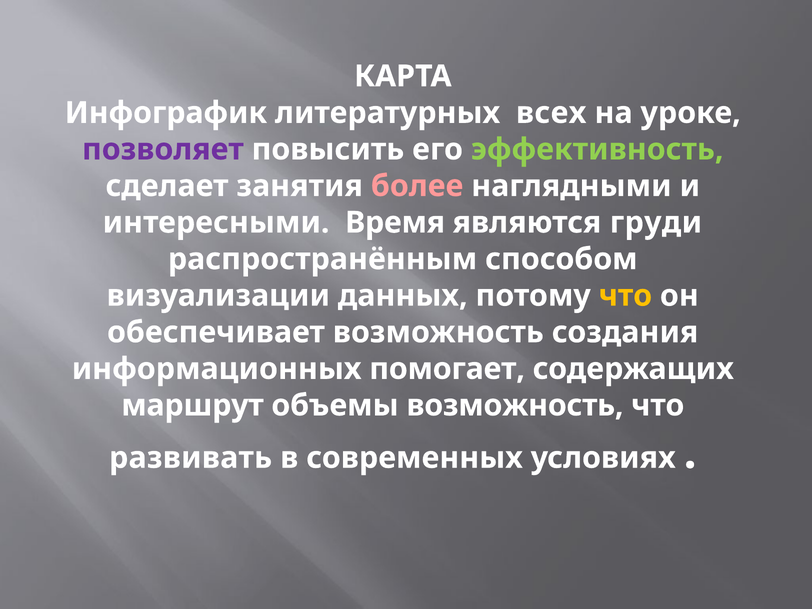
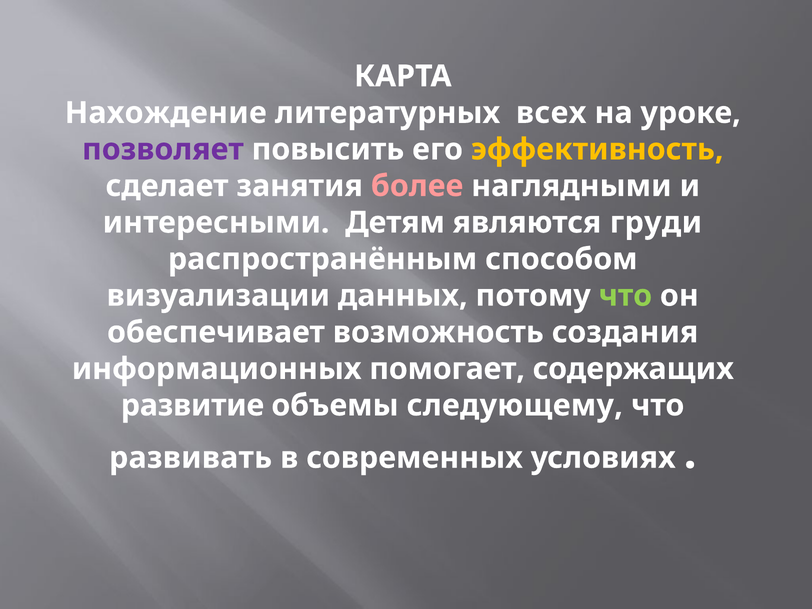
Инфографик: Инфографик -> Нахождение (166, 113)
эффективность colour: light green -> yellow (597, 149)
Время: Время -> Детям (395, 223)
что colour: yellow -> light green (625, 296)
маршрут: маршрут -> развитие (192, 405)
объемы возможность: возможность -> следующему (515, 405)
